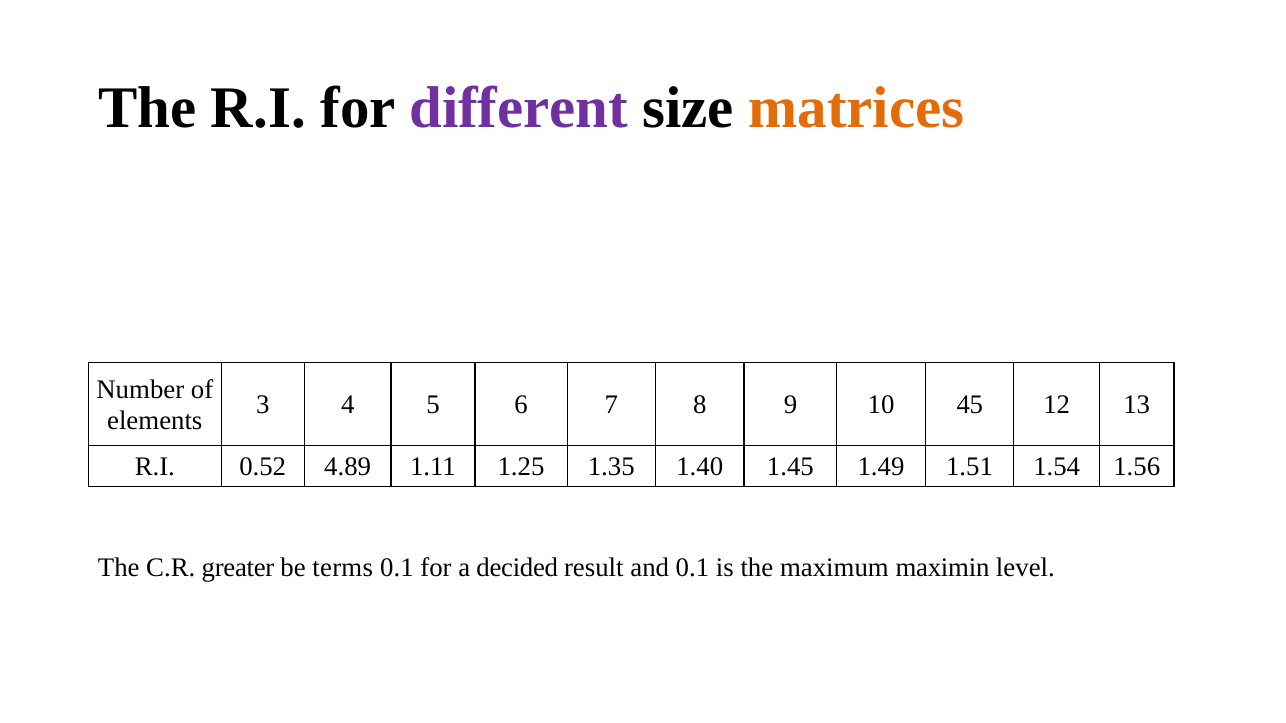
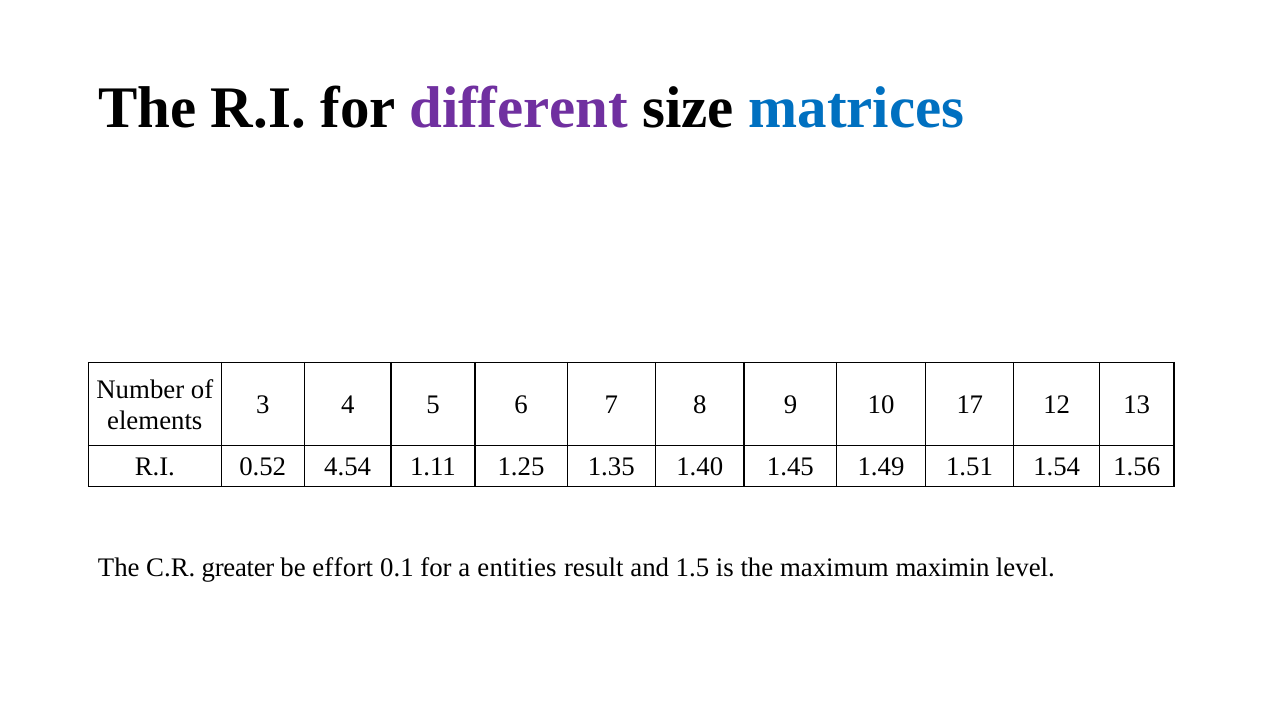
matrices colour: orange -> blue (856, 108)
45: 45 -> 17 (970, 405)
4.89: 4.89 -> 4.54 (348, 467)
terms: terms -> effort (343, 568)
decided: decided -> entities (517, 568)
and 0.1: 0.1 -> 1.5 (693, 568)
